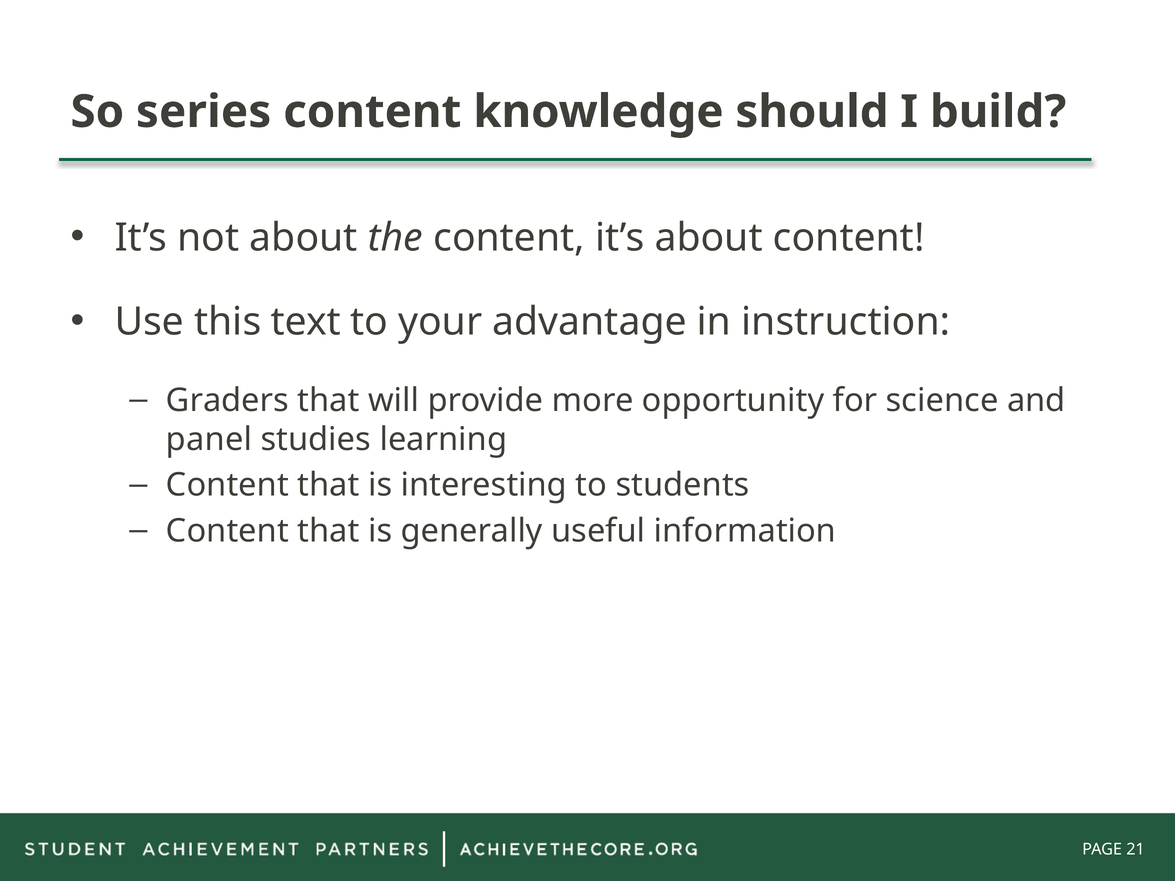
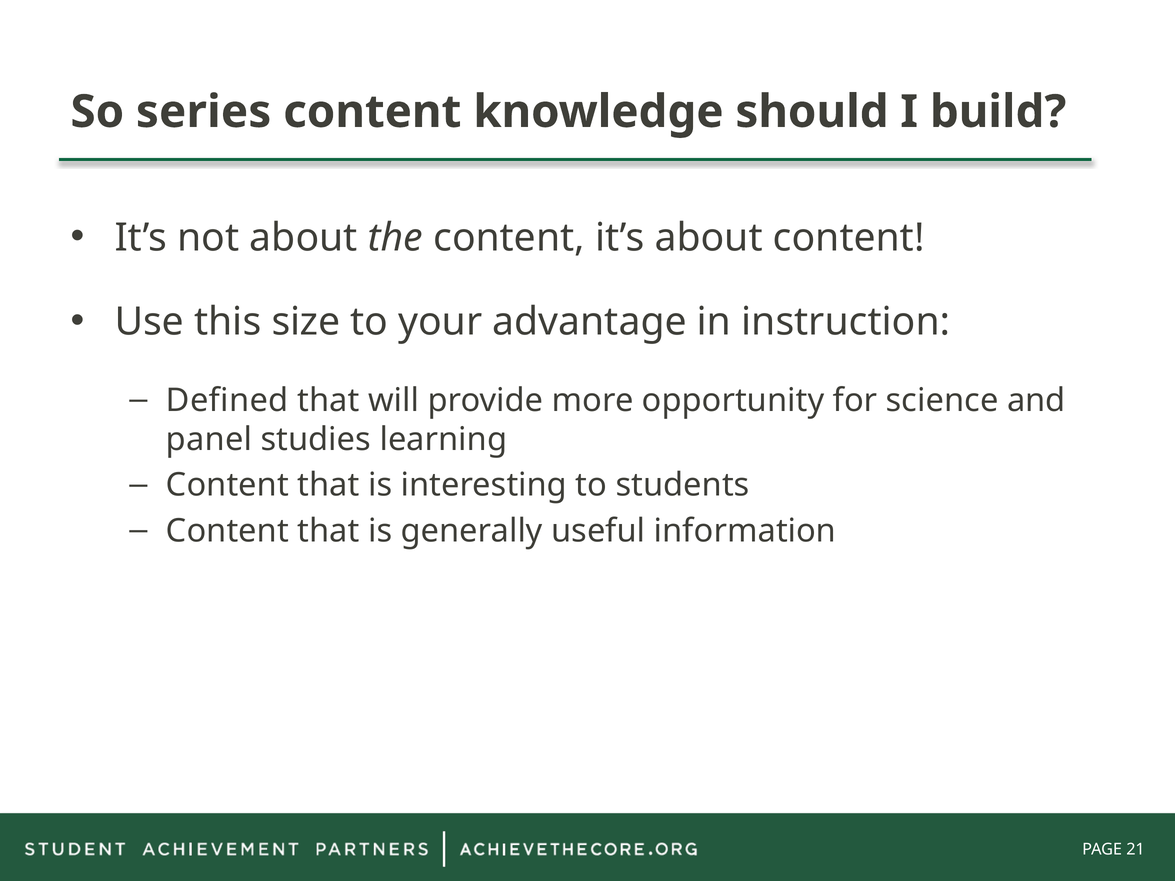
text: text -> size (306, 322)
Graders: Graders -> Defined (227, 400)
